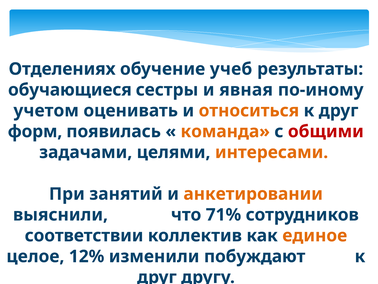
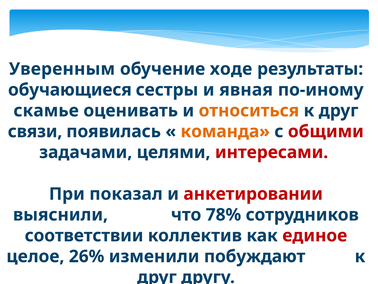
Отделениях: Отделениях -> Уверенным (62, 69)
учеб: учеб -> ходе (231, 69)
учетом: учетом -> скамье (46, 110)
форм: форм -> связи (35, 131)
интересами colour: orange -> red (272, 152)
занятий: занятий -> показал (126, 194)
анкетировании colour: orange -> red (253, 194)
71%: 71% -> 78% (223, 214)
единое colour: orange -> red (315, 235)
12%: 12% -> 26% (87, 256)
